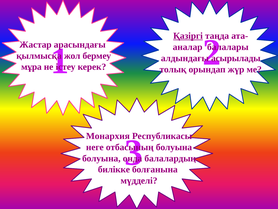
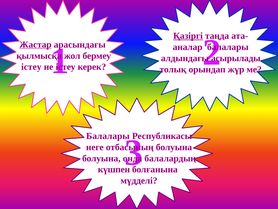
Жастар underline: none -> present (35, 45)
мұра: мұра -> істеу (31, 67)
Монархия: Монархия -> Балалары (108, 136)
билікке: билікке -> күшпен (114, 169)
